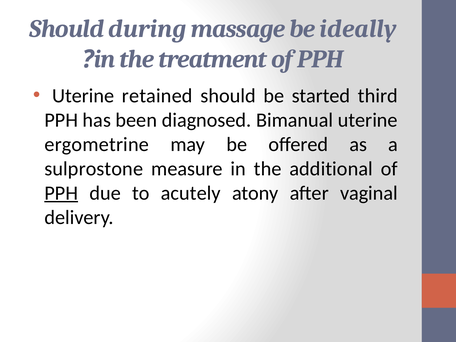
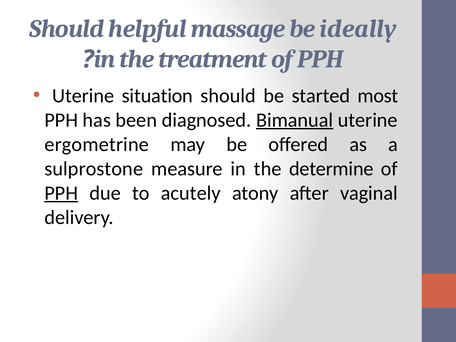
during: during -> helpful (147, 29)
retained: retained -> situation (157, 96)
third: third -> most (378, 96)
Bimanual underline: none -> present (295, 120)
additional: additional -> determine (331, 169)
